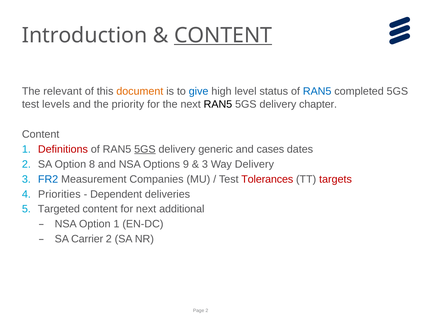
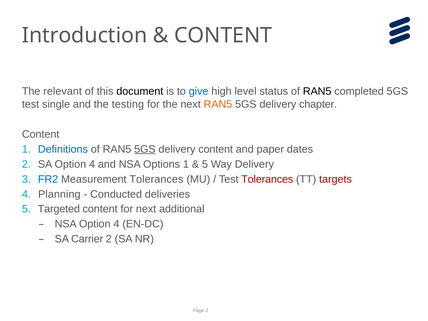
CONTENT underline: present -> none (223, 35)
document colour: orange -> black (140, 91)
RAN5 colour: blue -> black (317, 91)
levels: levels -> single (56, 104)
priority: priority -> testing (128, 104)
RAN5 colour: black -> orange (218, 104)
Definitions colour: red -> blue (63, 149)
delivery generic: generic -> content (216, 149)
cases: cases -> paper (270, 149)
SA Option 8: 8 -> 4 (92, 164)
Options 9: 9 -> 1 (186, 164)
3: 3 -> 5 (205, 164)
Measurement Companies: Companies -> Tolerances (156, 179)
Priorities: Priorities -> Planning (59, 194)
Dependent: Dependent -> Conducted (116, 194)
NSA Option 1: 1 -> 4 (116, 224)
